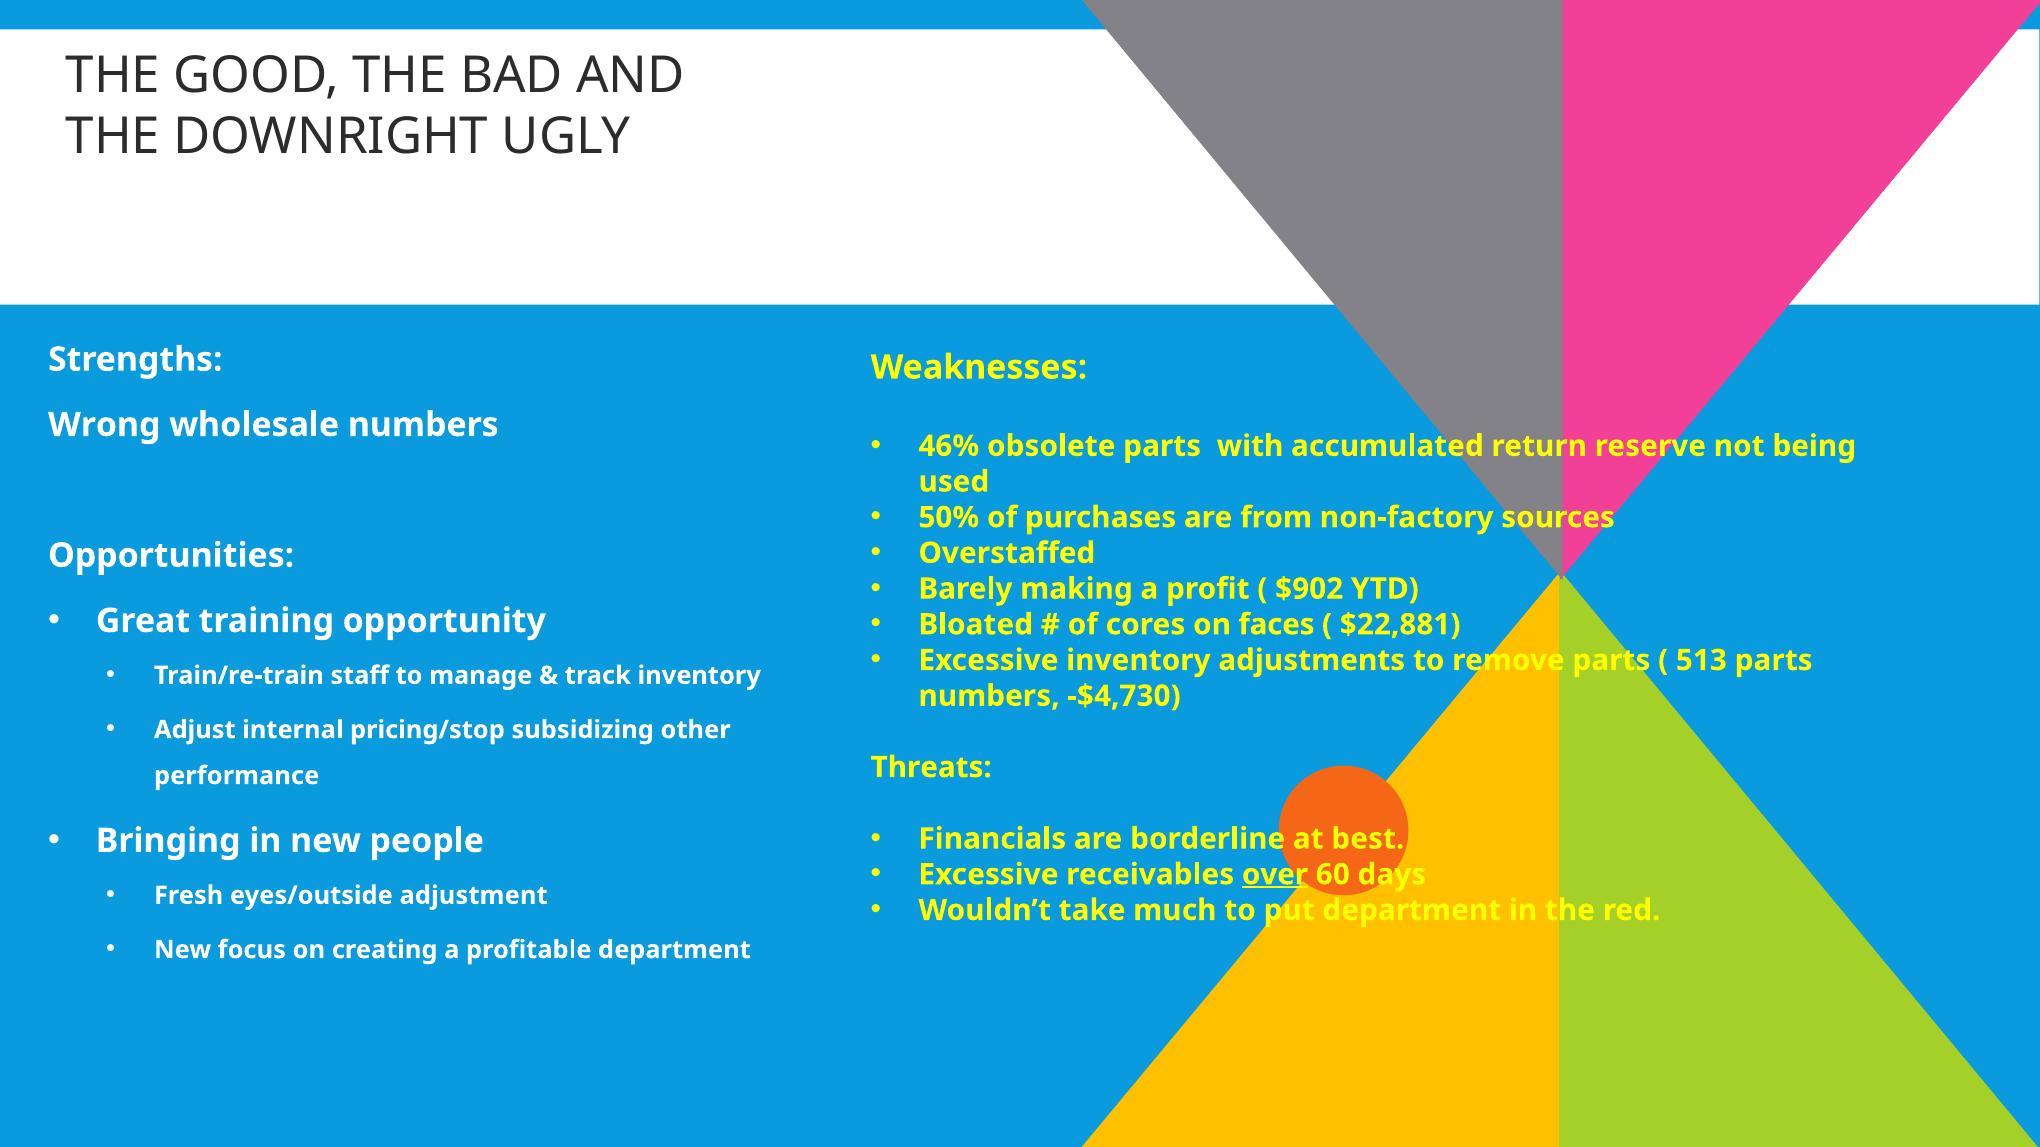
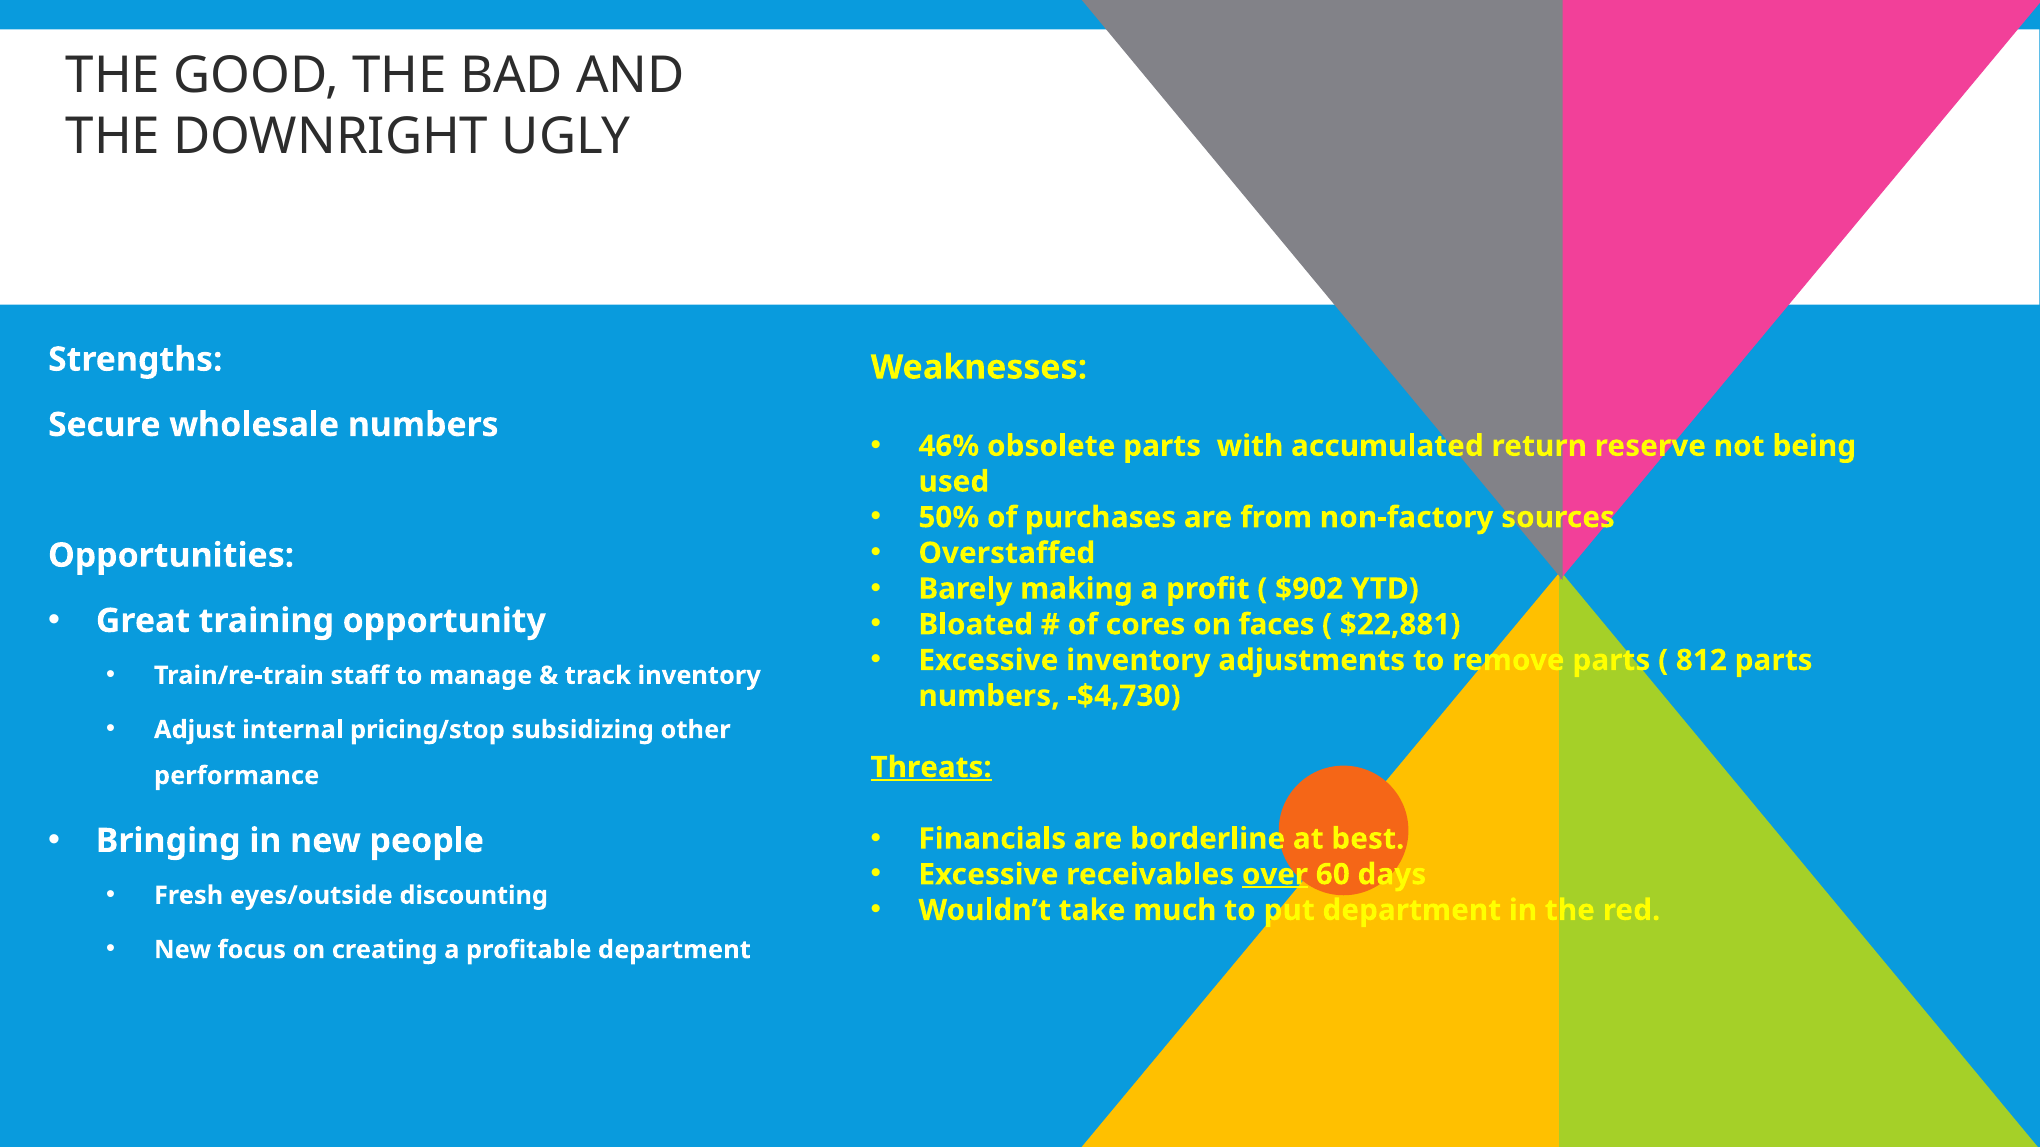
Wrong: Wrong -> Secure (104, 425)
513: 513 -> 812 (1701, 661)
Threats underline: none -> present (931, 768)
adjustment: adjustment -> discounting (474, 896)
